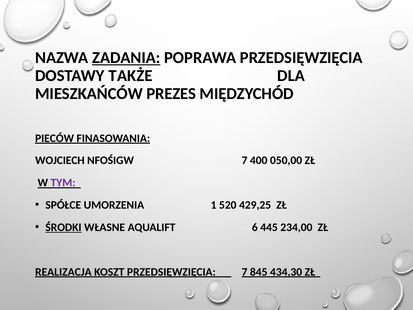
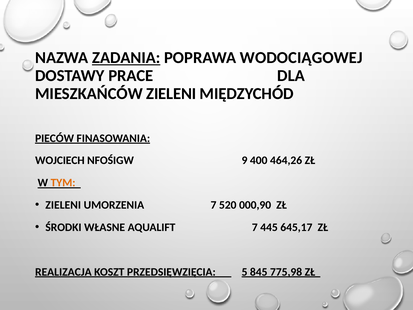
POPRAWA PRZEDSIĘWZIĘCIA: PRZEDSIĘWZIĘCIA -> WODOCIĄGOWEJ (301, 58)
TAKŻE: TAKŻE -> PRACE (131, 76)
MIESZKAŃCÓW PREZES: PREZES -> ZIELENI (171, 94)
NFOŚIGW 7: 7 -> 9 (244, 160)
050,00: 050,00 -> 464,26 (286, 160)
TYM colour: purple -> orange (63, 183)
SPÓŁCE: SPÓŁCE -> ZIELENI (63, 205)
UMORZENIA 1: 1 -> 7 (214, 205)
429,25: 429,25 -> 000,90 (255, 205)
ŚRODKI underline: present -> none (63, 227)
AQUALIFT 6: 6 -> 7 (255, 227)
234,00: 234,00 -> 645,17 (296, 227)
PRZEDSIĘWZIĘCIA 7: 7 -> 5 (244, 272)
434,30: 434,30 -> 775,98 (286, 272)
